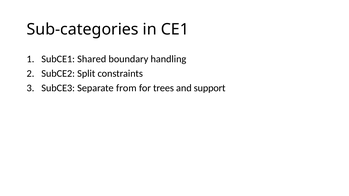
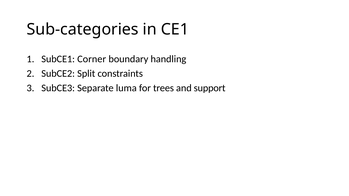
Shared: Shared -> Corner (92, 59)
from: from -> luma (126, 88)
